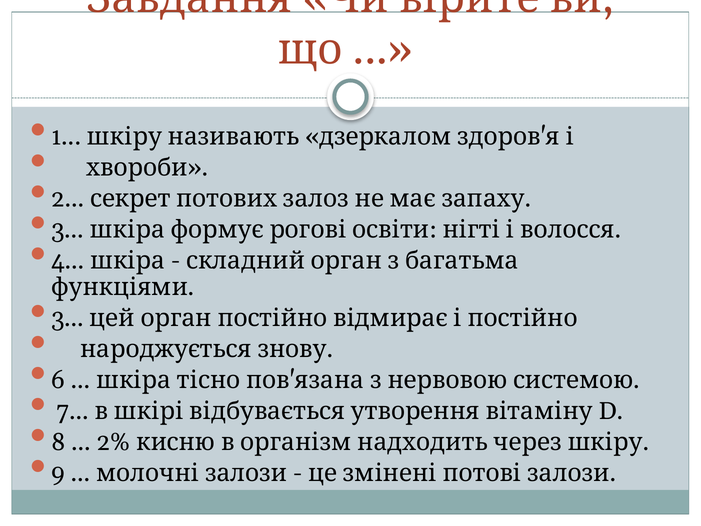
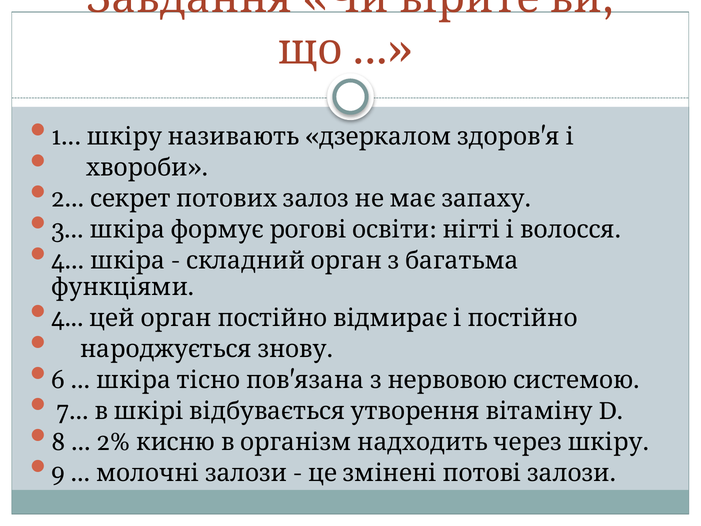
3: 3 -> 4 (67, 318)
